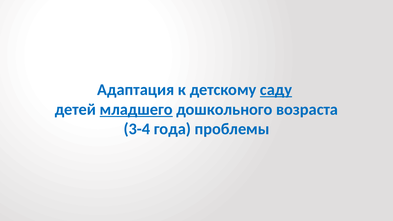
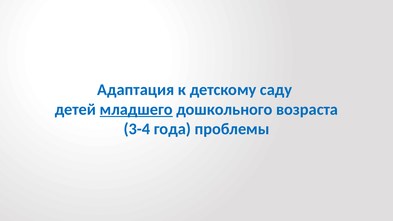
саду underline: present -> none (276, 90)
